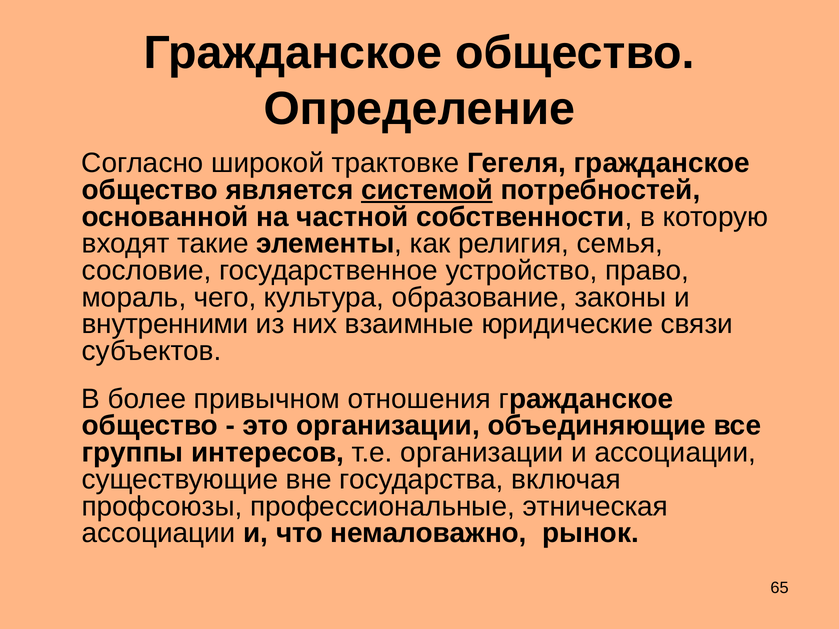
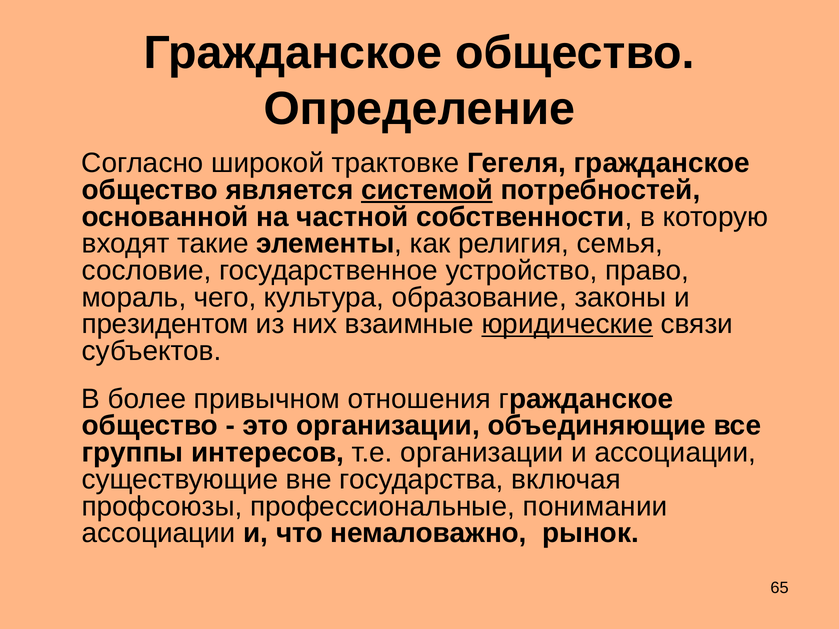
внутренними: внутренними -> президентом (165, 324)
юридические underline: none -> present (567, 324)
этническая: этническая -> понимании (595, 506)
